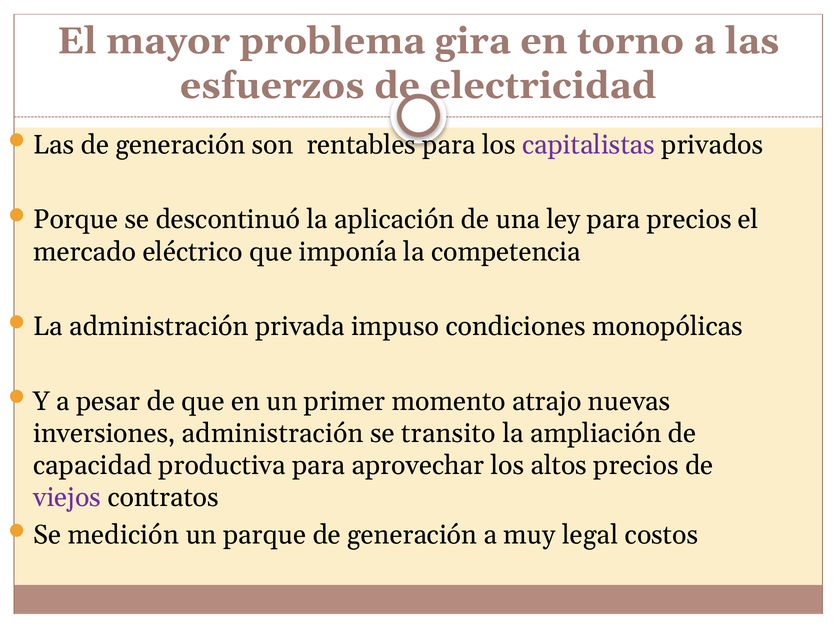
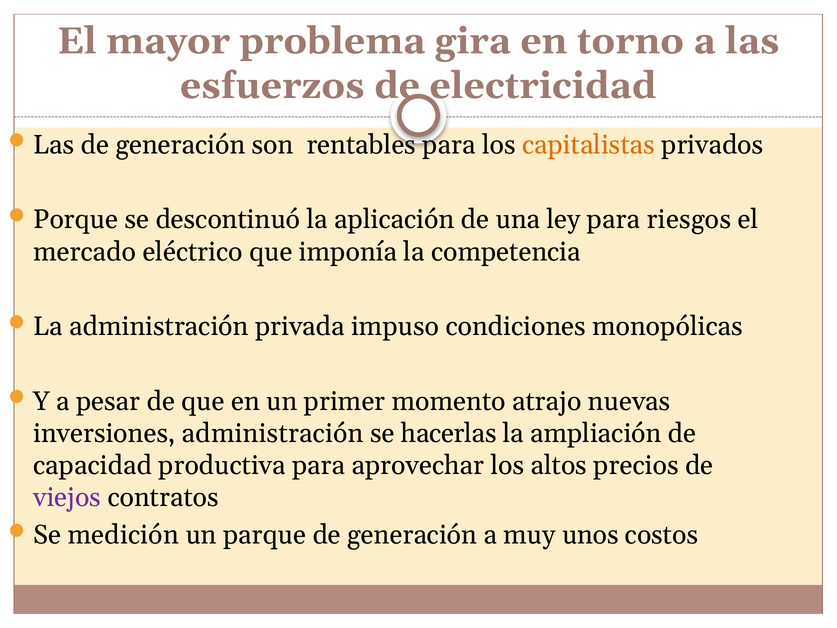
capitalistas colour: purple -> orange (588, 145)
para precios: precios -> riesgos (689, 220)
transito: transito -> hacerlas (449, 433)
legal: legal -> unos (590, 535)
